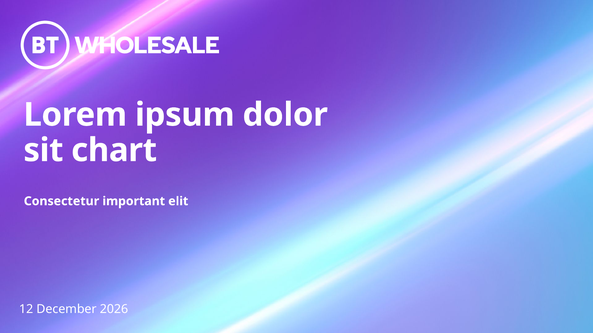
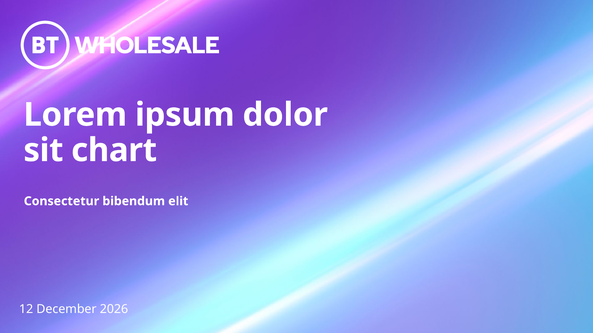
important: important -> bibendum (134, 201)
